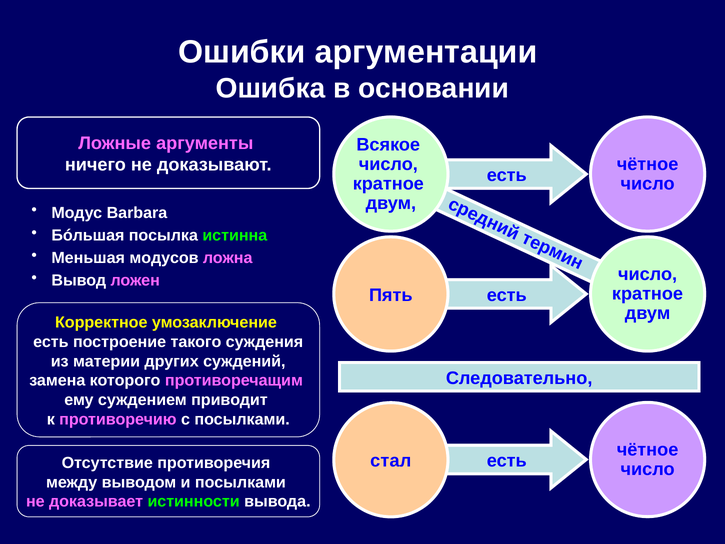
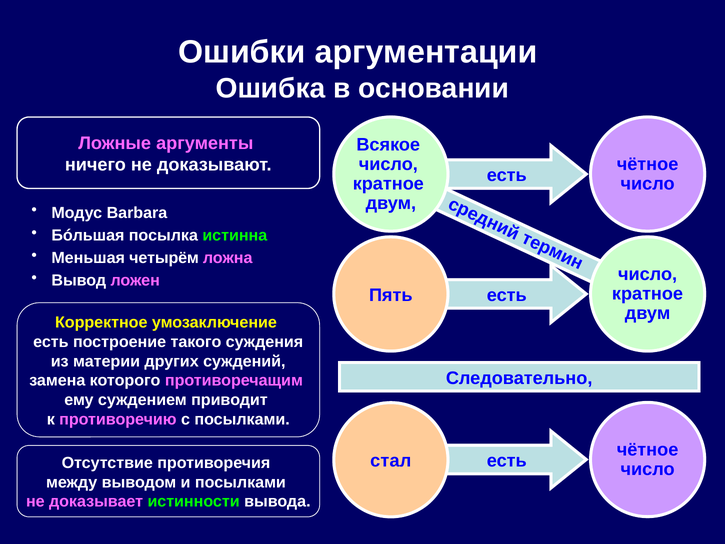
модусов: модусов -> четырём (164, 258)
